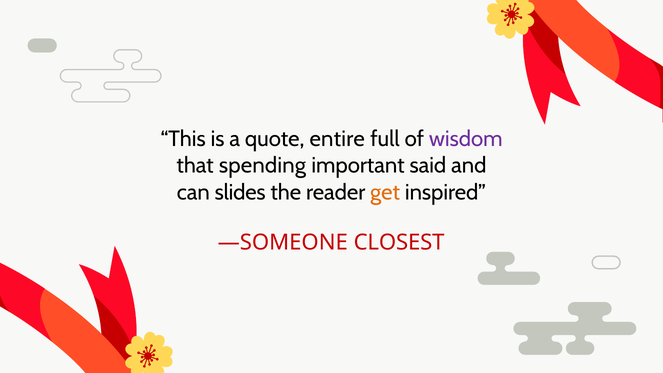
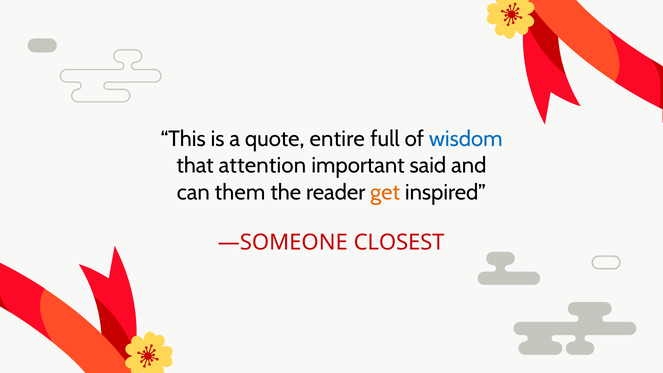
wisdom colour: purple -> blue (466, 139)
spending: spending -> attention (262, 166)
slides: slides -> them (240, 192)
